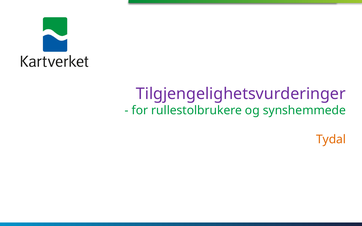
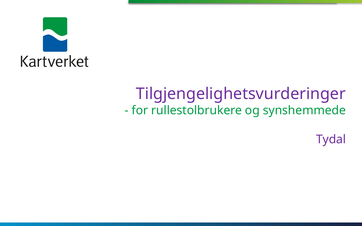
Tydal colour: orange -> purple (331, 140)
